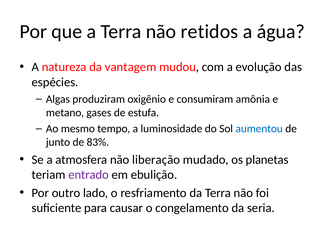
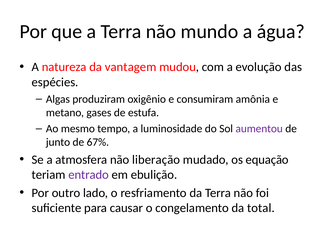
retidos: retidos -> mundo (210, 31)
aumentou colour: blue -> purple (259, 129)
83%: 83% -> 67% (98, 142)
planetas: planetas -> equação (267, 159)
seria: seria -> total (261, 208)
